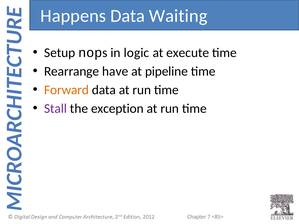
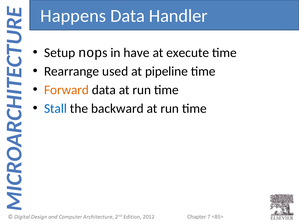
Waiting: Waiting -> Handler (178, 16)
logic: logic -> have (137, 53)
have: have -> used (115, 71)
Stall colour: purple -> blue (56, 109)
exception: exception -> backward (117, 109)
